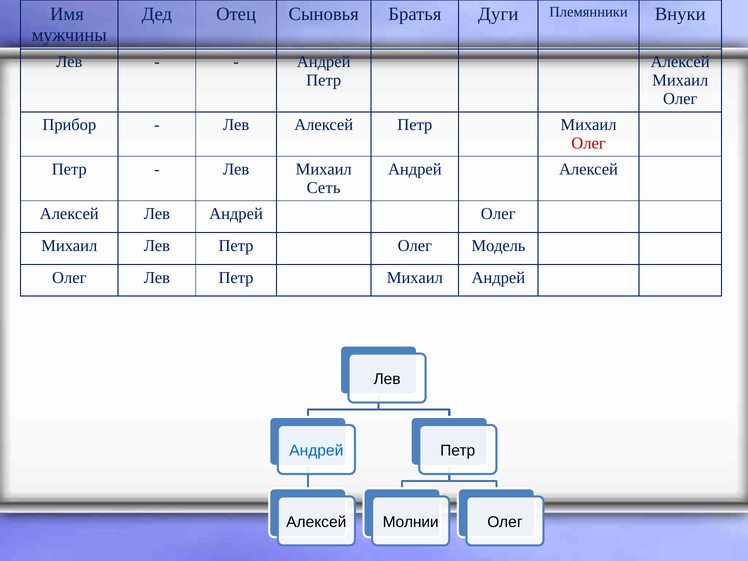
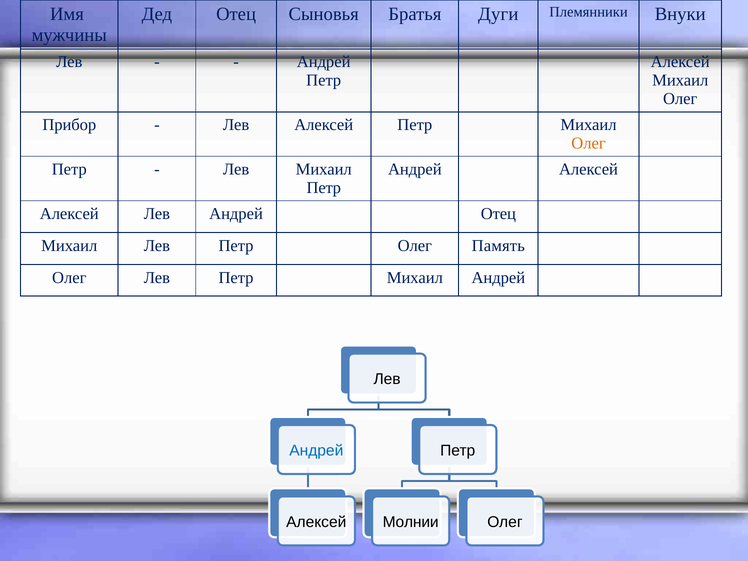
Олег colour: red -> orange (589, 143)
Сеть: Сеть -> Петр (324, 188)
Андрей Олег: Олег -> Отец (498, 214)
Модель: Модель -> Память (498, 246)
